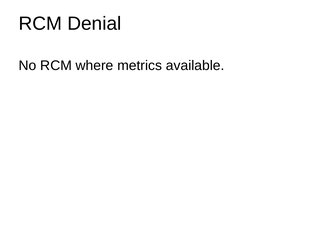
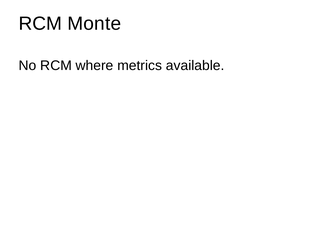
Denial: Denial -> Monte (94, 24)
